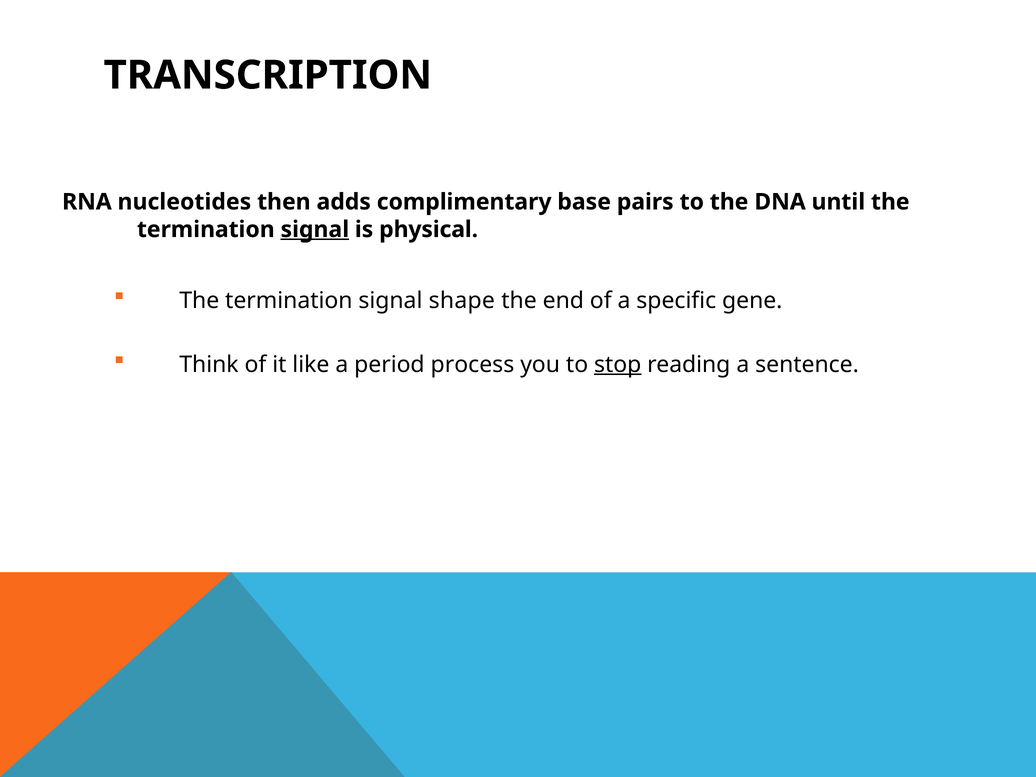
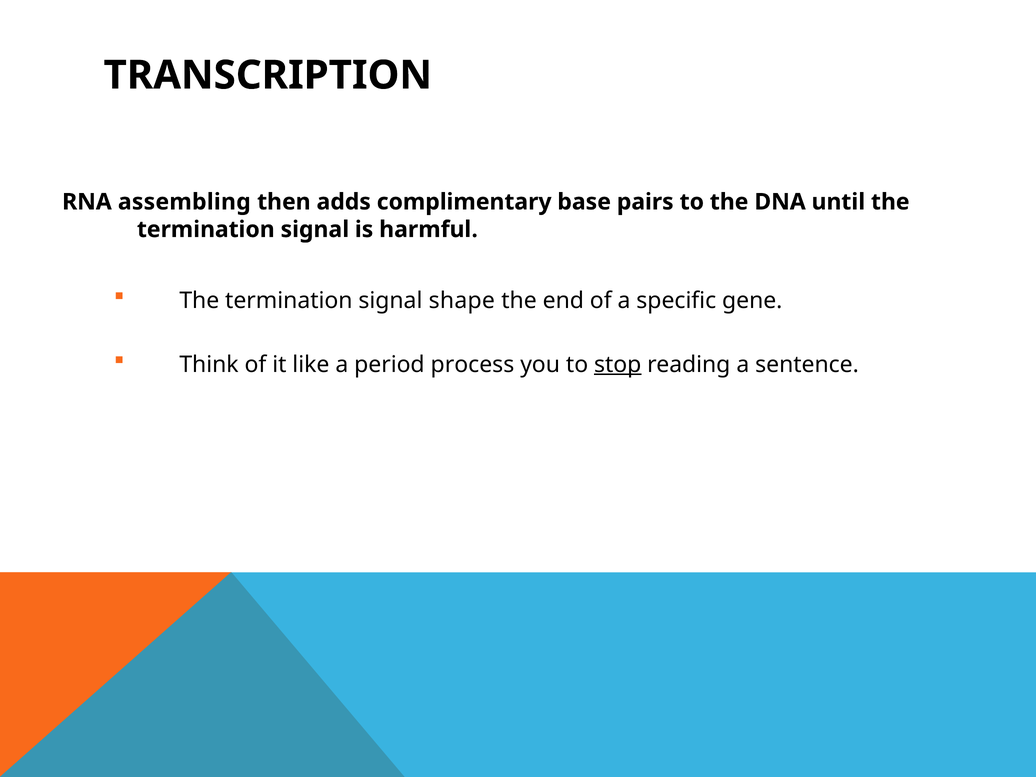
nucleotides: nucleotides -> assembling (184, 202)
signal underline: present -> none (315, 230)
physical: physical -> harmful (429, 230)
